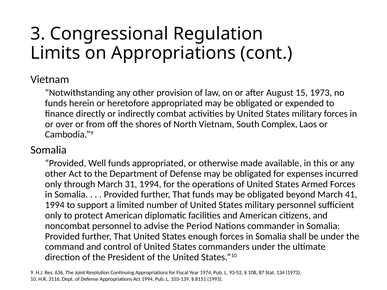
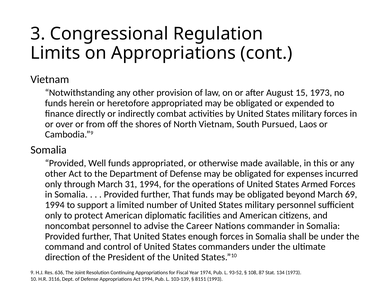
Complex: Complex -> Pursued (279, 124)
41: 41 -> 69 (351, 195)
Period: Period -> Career (199, 226)
